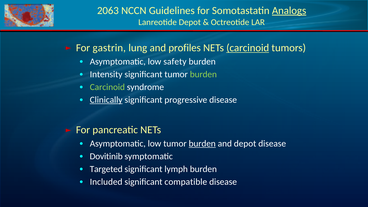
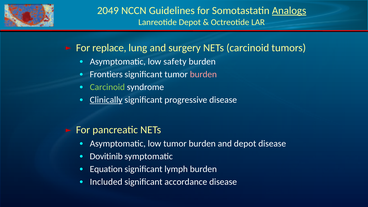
2063: 2063 -> 2049 (108, 11)
gastrin: gastrin -> replace (109, 48)
profiles: profiles -> surgery (185, 48)
carcinoid underline: present -> none (248, 48)
Intensity: Intensity -> Frontiers (106, 74)
burden colour: light green -> pink (203, 74)
burden underline: present -> none (202, 144)
Targeted: Targeted -> Equation (106, 169)
compatible: compatible -> accordance (186, 182)
